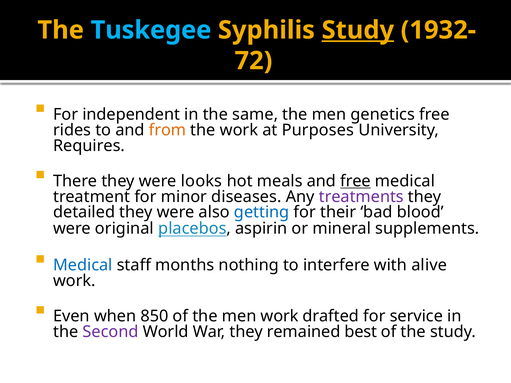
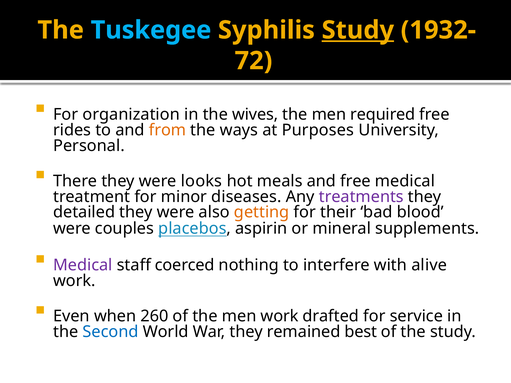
independent: independent -> organization (131, 115)
same: same -> wives (255, 115)
genetics: genetics -> required (383, 115)
the work: work -> ways (239, 130)
Requires: Requires -> Personal (89, 146)
free underline: present -> none (356, 181)
getting colour: blue -> orange (262, 212)
original: original -> couples (124, 229)
Medical colour: blue -> purple (83, 265)
months: months -> coerced (185, 265)
850: 850 -> 260 (154, 316)
Second colour: purple -> blue (111, 332)
